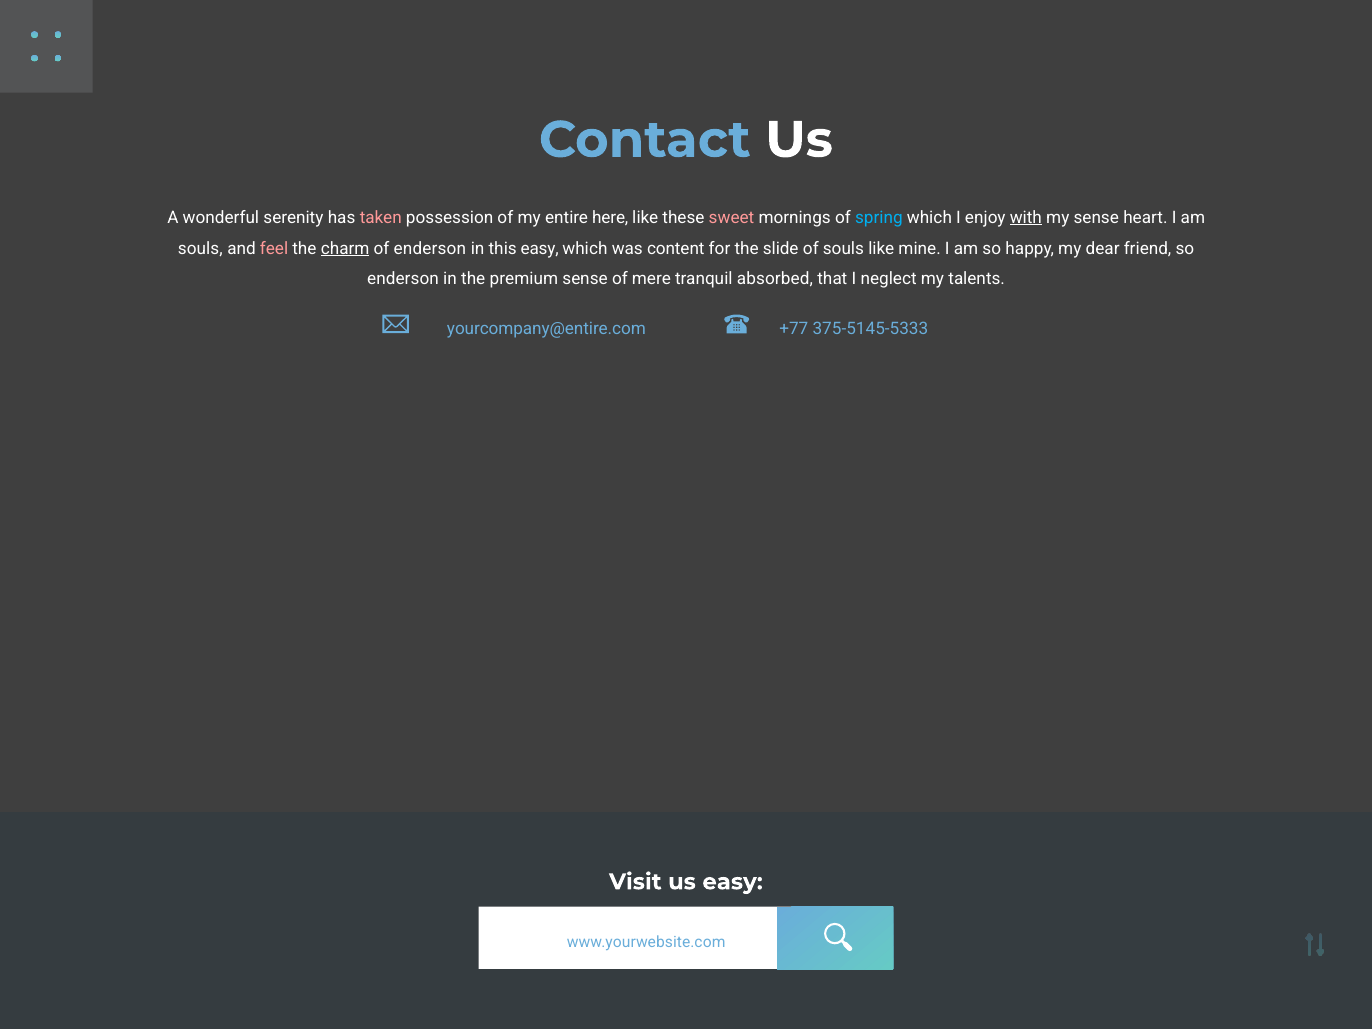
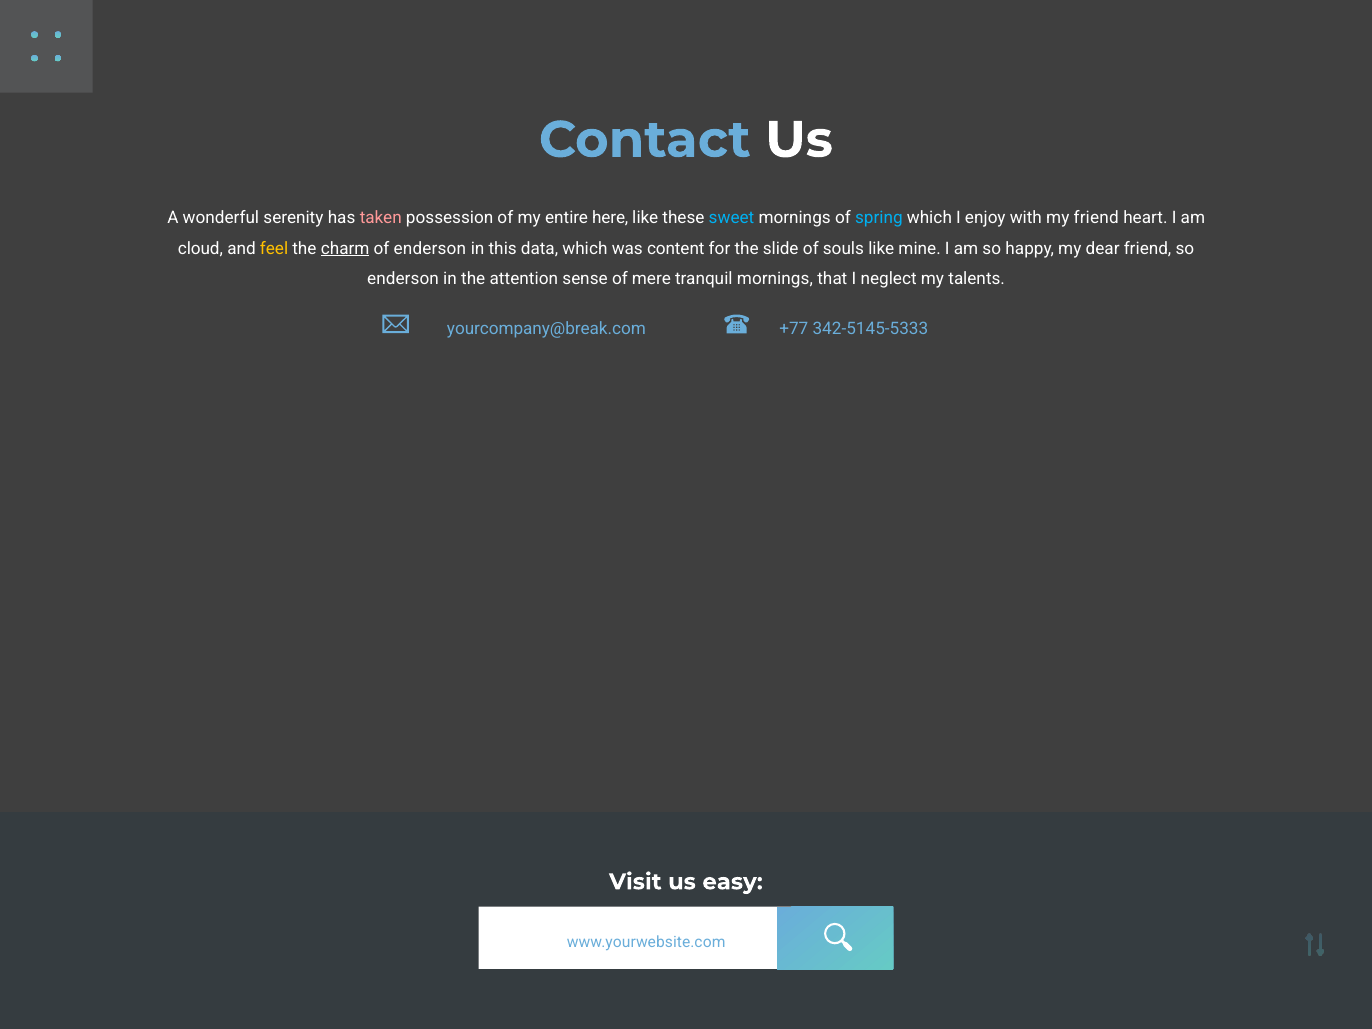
sweet colour: pink -> light blue (732, 217)
with underline: present -> none (1026, 217)
my sense: sense -> friend (1096, 217)
souls: souls -> cloud (200, 248)
feel colour: pink -> yellow (274, 248)
this easy: easy -> data (540, 248)
premium: premium -> attention (524, 279)
tranquil absorbed: absorbed -> mornings (775, 279)
yourcompany@entire.com: yourcompany@entire.com -> yourcompany@break.com (546, 329)
375-5145-5333: 375-5145-5333 -> 342-5145-5333 (870, 329)
